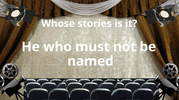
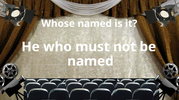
Whose stories: stories -> named (95, 24)
